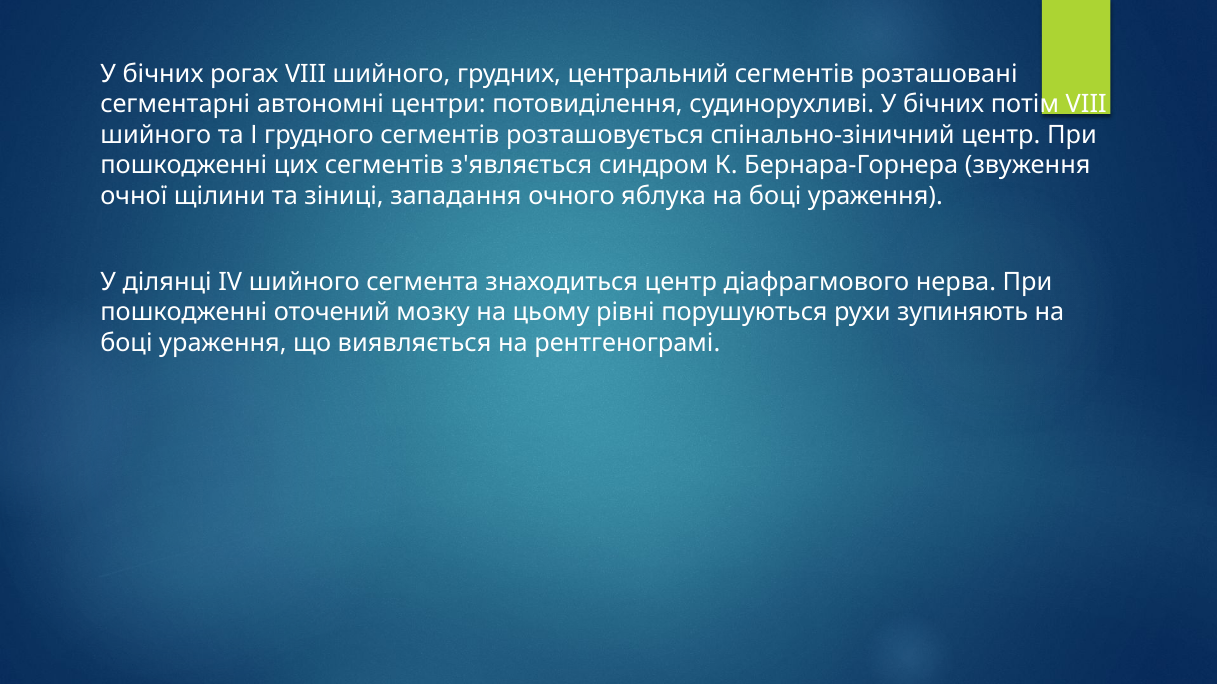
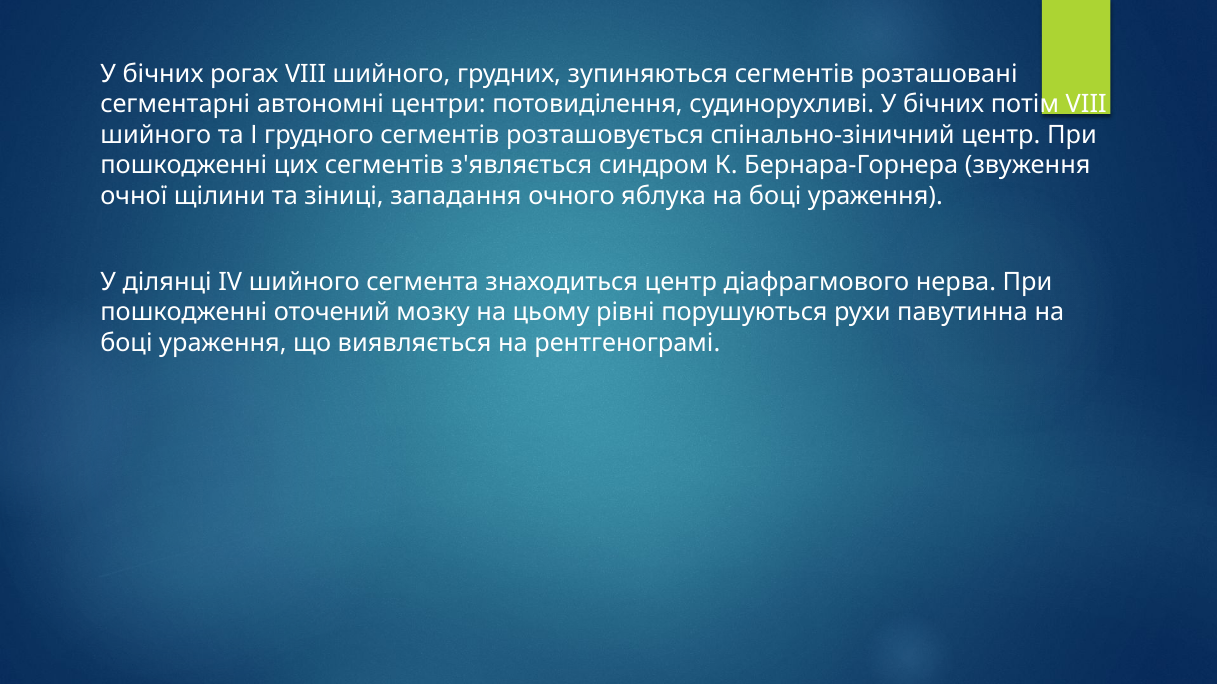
центральний: центральний -> зупиняються (648, 74)
зупиняють: зупиняють -> павутинна (962, 313)
